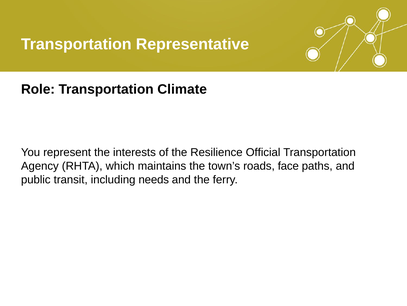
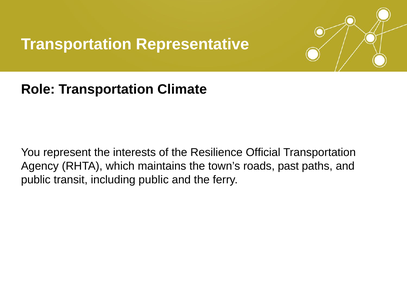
face: face -> past (288, 166)
including needs: needs -> public (154, 179)
